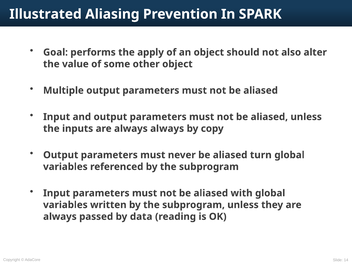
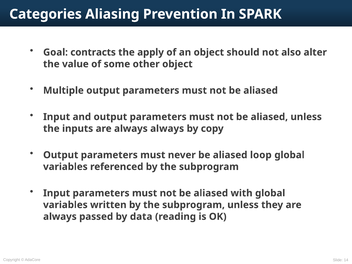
Illustrated: Illustrated -> Categories (46, 14)
performs: performs -> contracts (93, 52)
turn: turn -> loop (261, 155)
